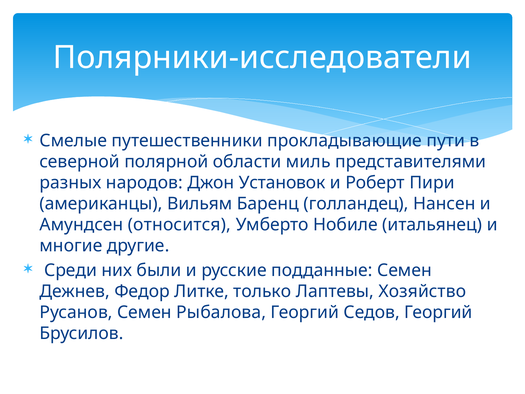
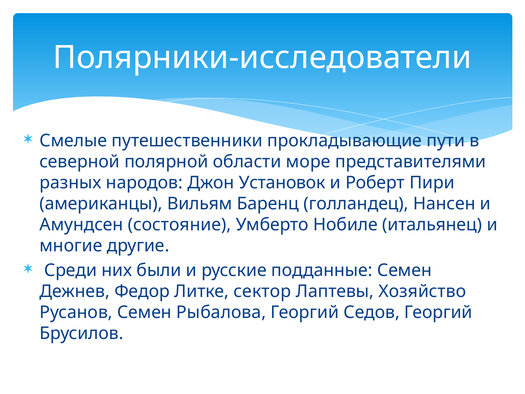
миль: миль -> море (308, 162)
относится: относится -> состояние (179, 225)
только: только -> сектор (262, 291)
